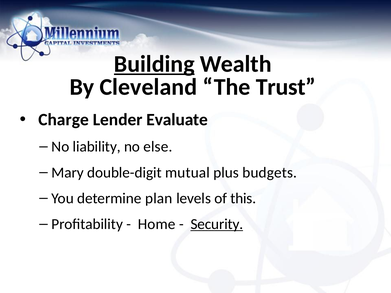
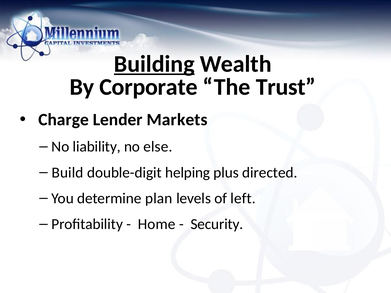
Cleveland: Cleveland -> Corporate (148, 87)
Evaluate: Evaluate -> Markets (177, 120)
Mary: Mary -> Build (68, 173)
mutual: mutual -> helping (188, 173)
budgets: budgets -> directed (270, 173)
this: this -> left (243, 198)
Security underline: present -> none (217, 224)
